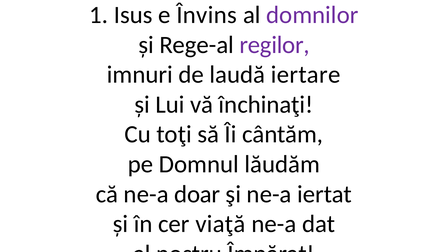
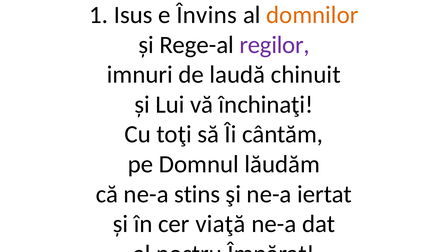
domnilor colour: purple -> orange (312, 15)
iertare: iertare -> chinuit (306, 75)
doar: doar -> stins (197, 194)
